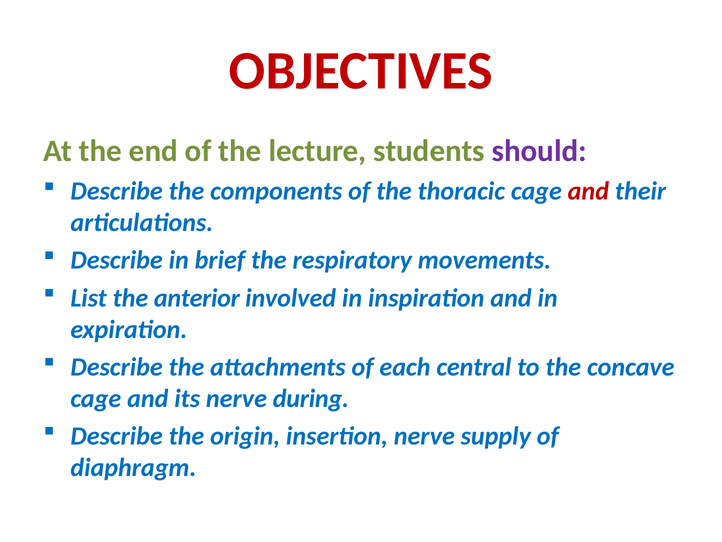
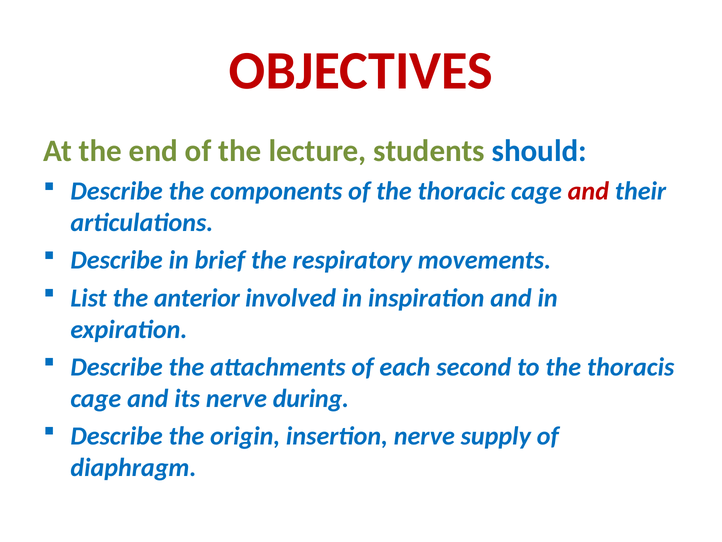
should colour: purple -> blue (539, 151)
central: central -> second (474, 367)
concave: concave -> thoracis (631, 367)
